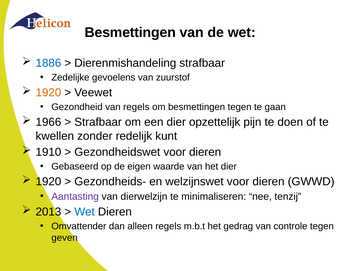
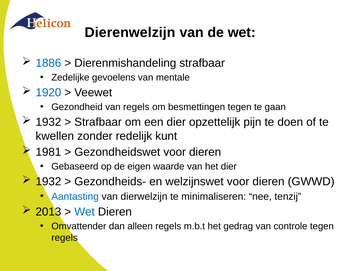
Besmettingen: Besmettingen -> Dierenwelzijn (130, 32)
zuurstof: zuurstof -> mentale (173, 78)
1920 colour: orange -> blue (48, 93)
1966: 1966 -> 1932 (48, 122)
1910: 1910 -> 1981 (48, 152)
1920: 1920 -> 1932 (48, 181)
Aantasting colour: purple -> blue (75, 196)
geven: geven -> regels (65, 237)
